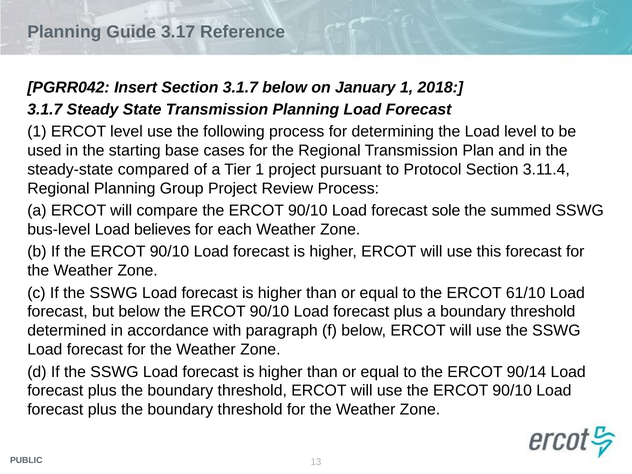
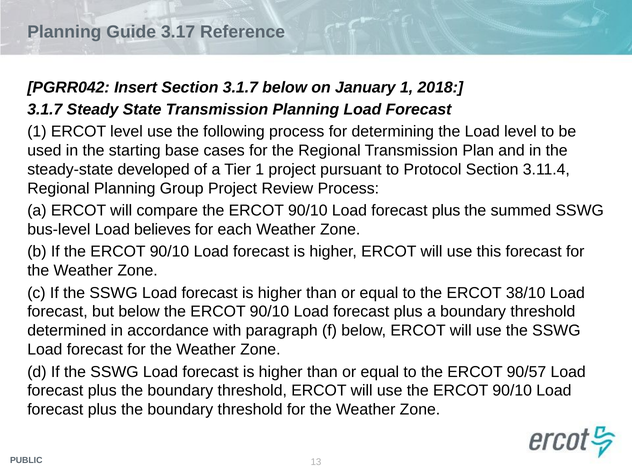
compared: compared -> developed (154, 170)
sole: sole -> plus (446, 211)
61/10: 61/10 -> 38/10 (526, 293)
90/14: 90/14 -> 90/57 (526, 372)
